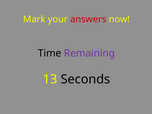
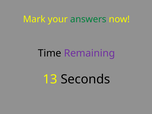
answers colour: red -> green (88, 19)
